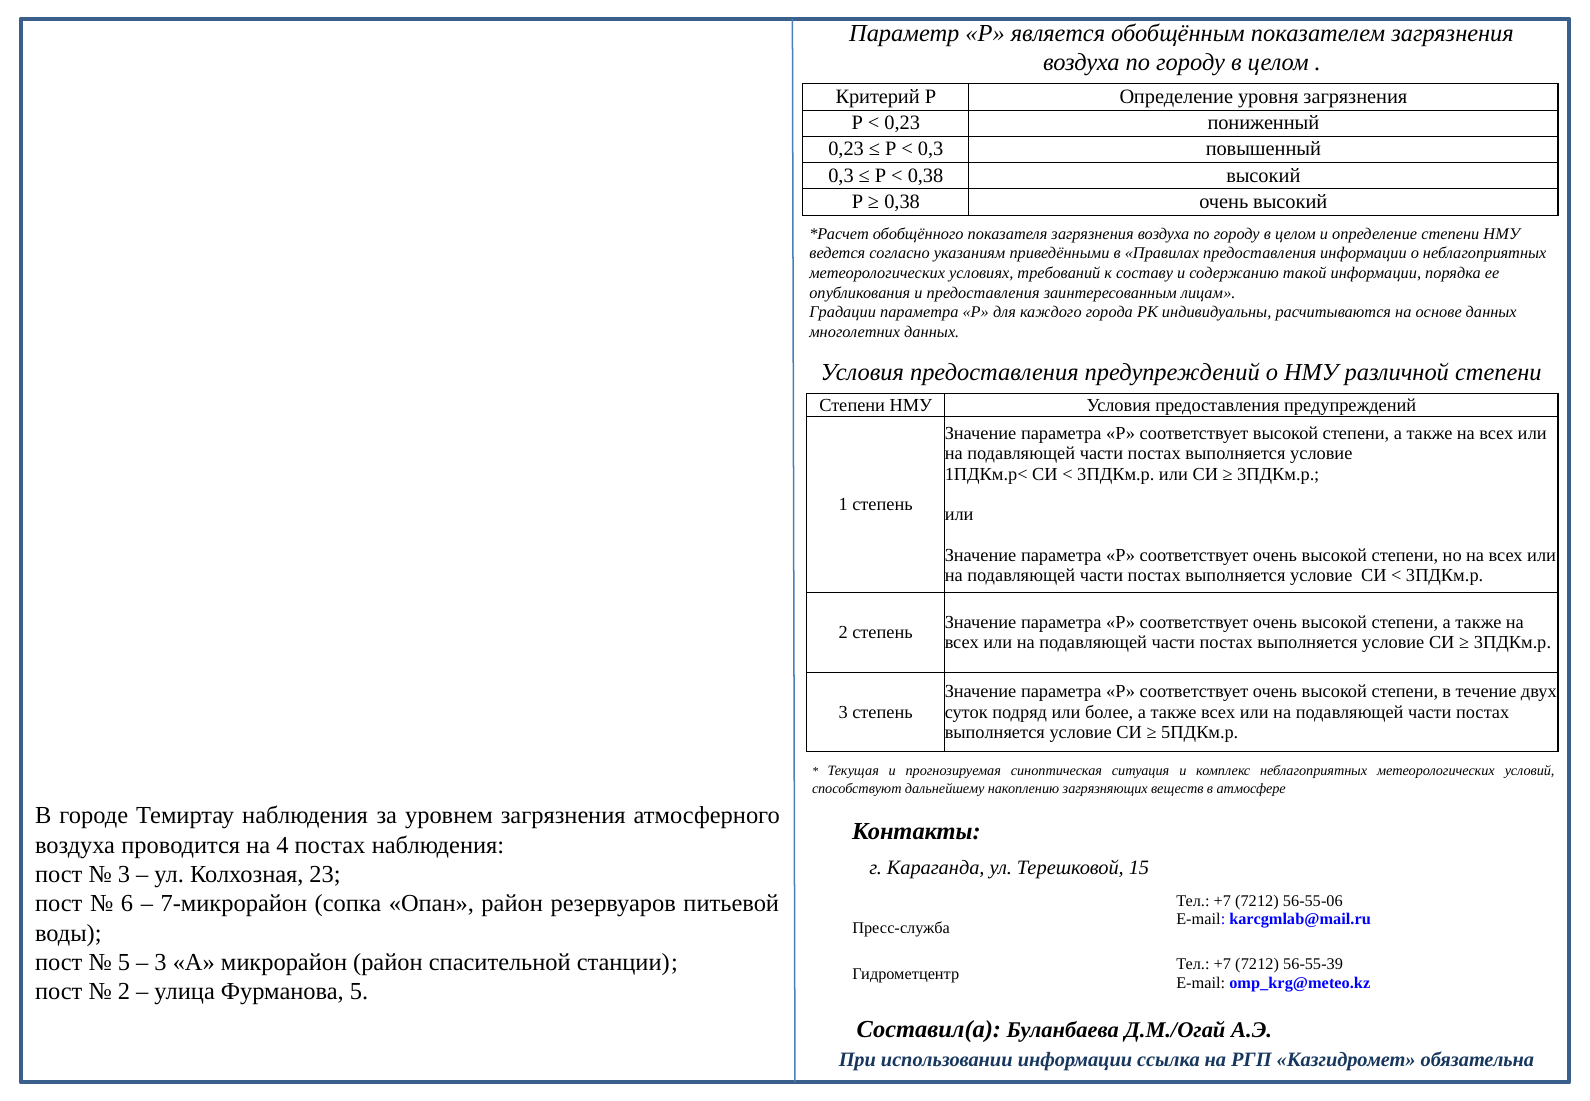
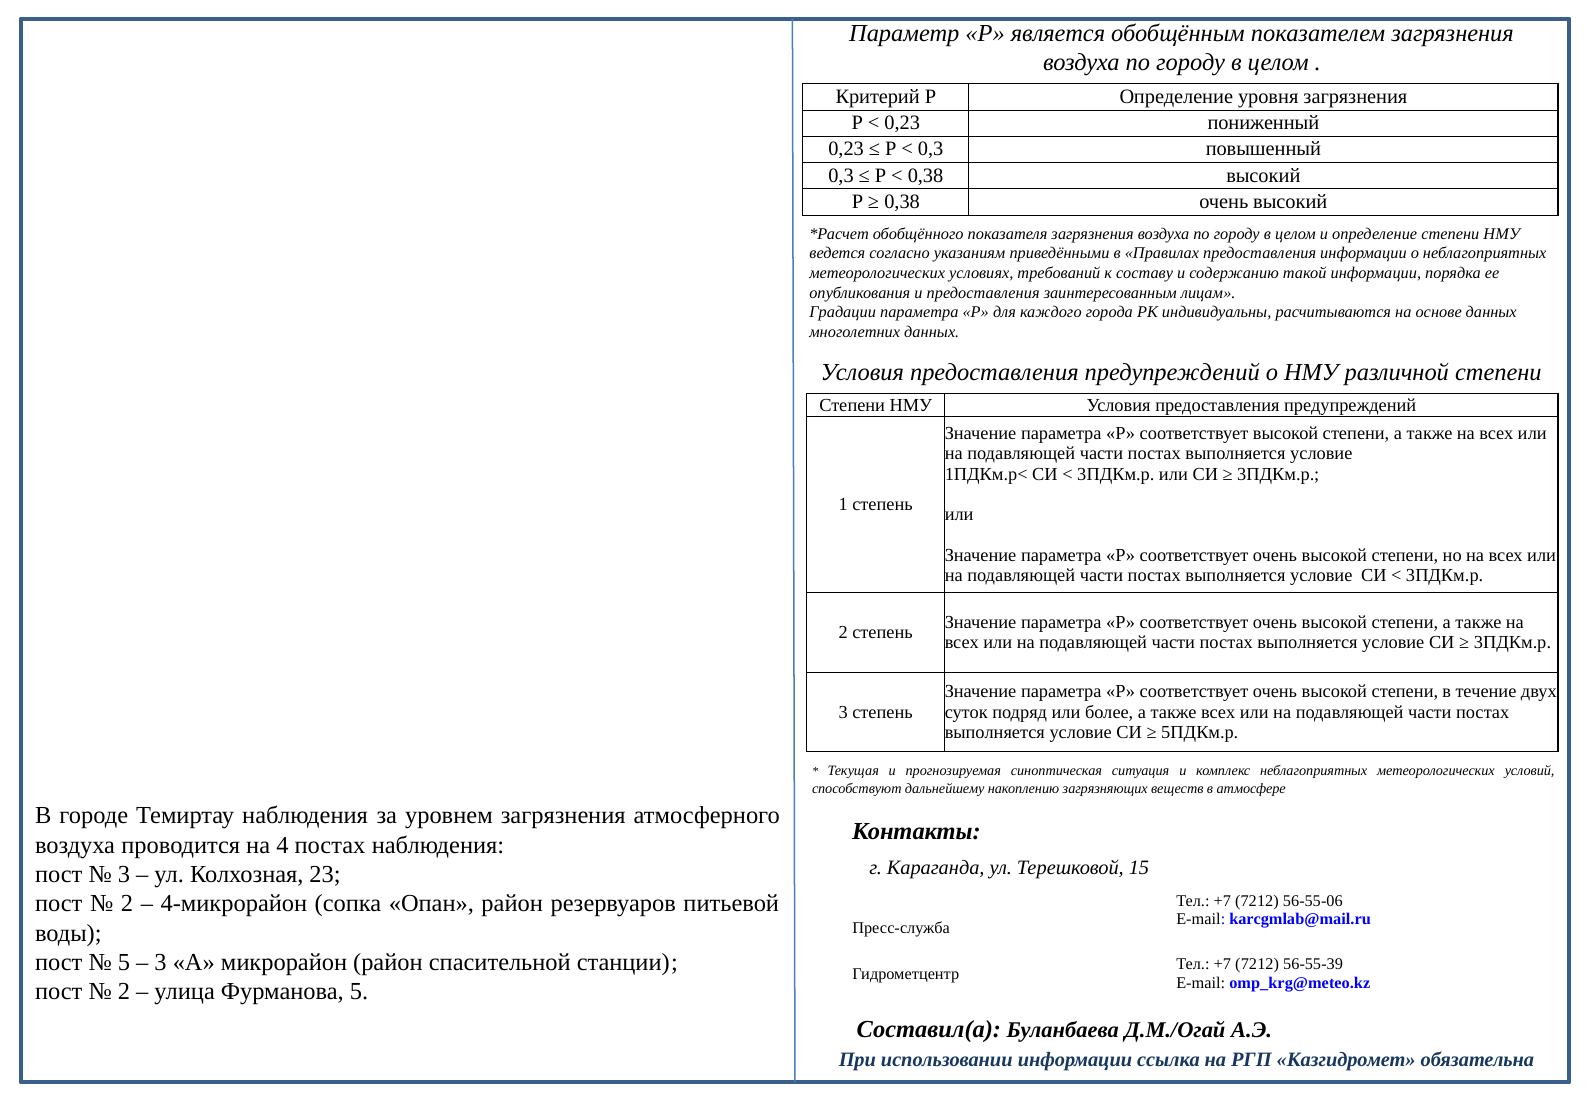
6: 6 -> 2 (127, 904)
7-микрорайон: 7-микрорайон -> 4-микрорайон (234, 904)
